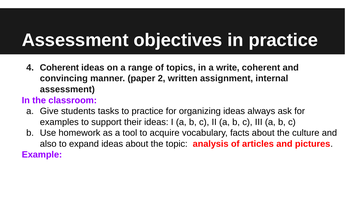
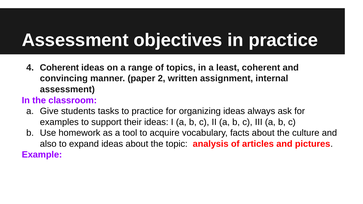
write: write -> least (228, 68)
